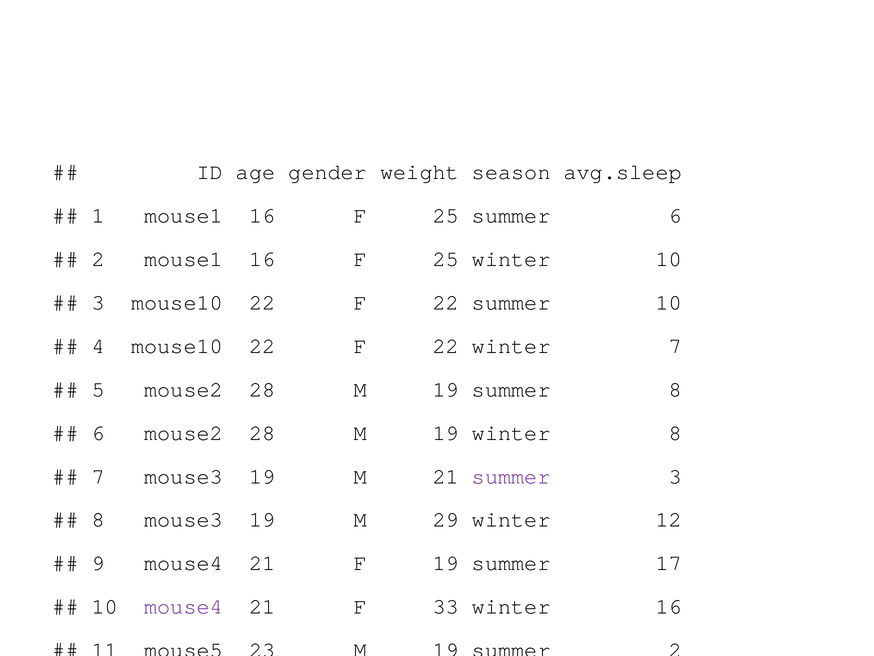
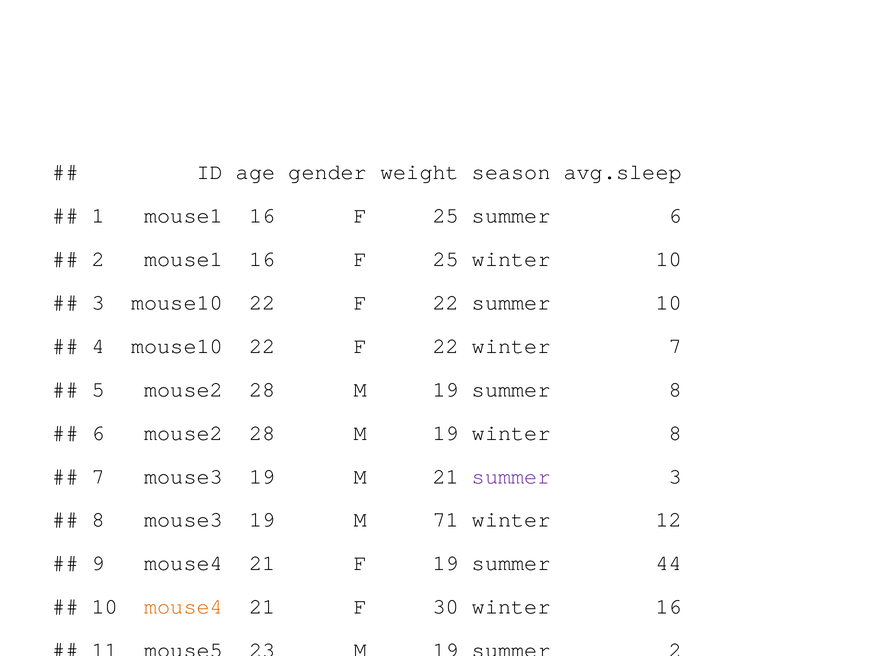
29: 29 -> 71 (446, 519)
summer 17: 17 -> 44 (669, 563)
mouse4 colour: purple -> orange (184, 606)
33: 33 -> 30 (446, 606)
